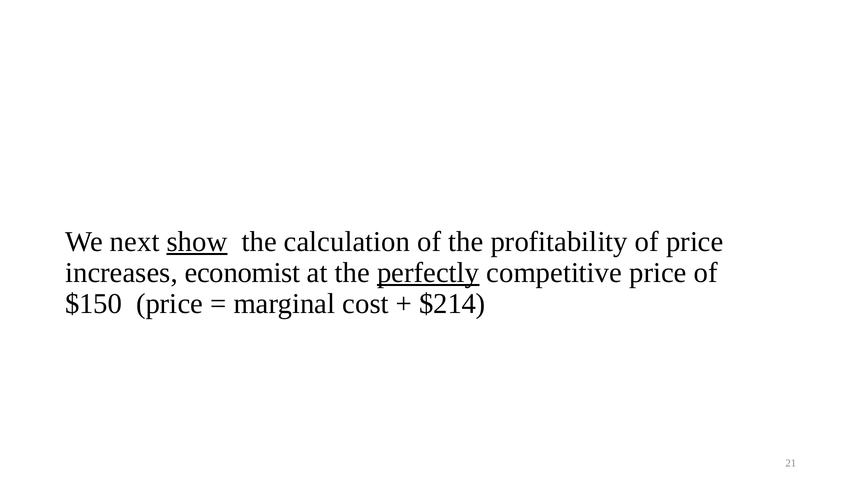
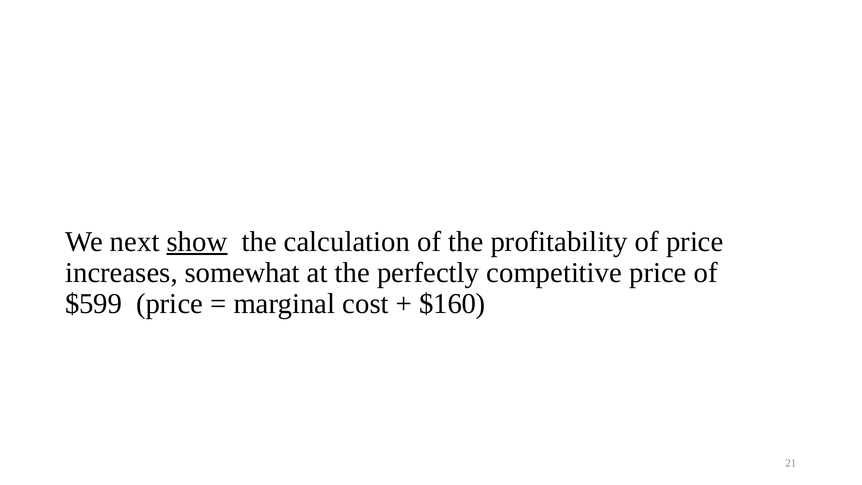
economist: economist -> somewhat (242, 273)
perfectly underline: present -> none (428, 273)
$150: $150 -> $599 (94, 304)
$214: $214 -> $160 (452, 304)
